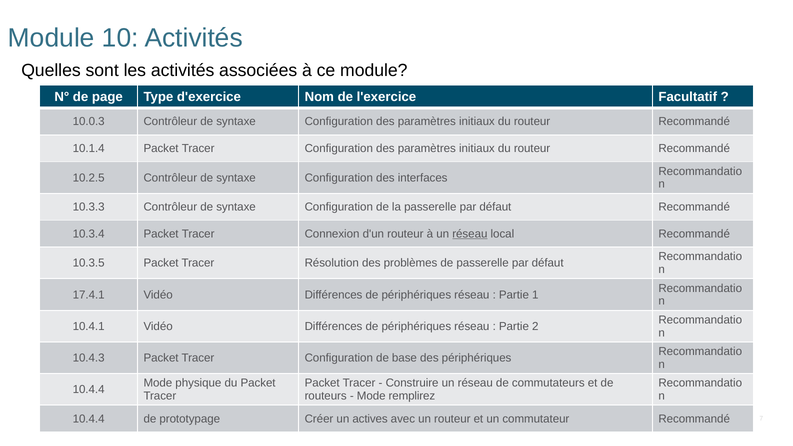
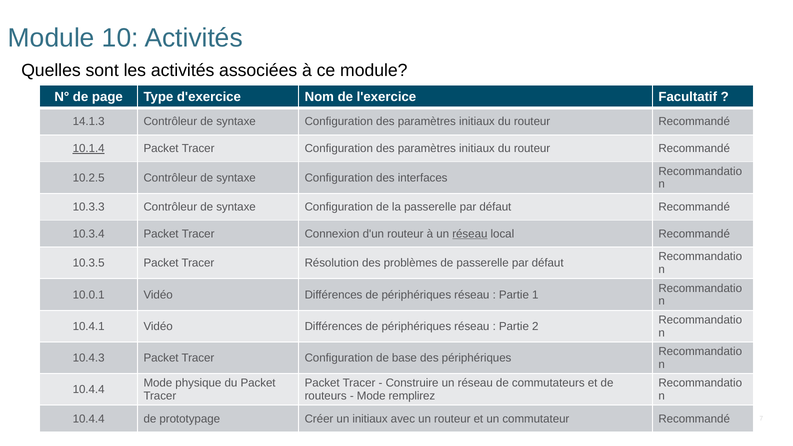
10.0.3: 10.0.3 -> 14.1.3 (89, 122)
10.1.4 underline: none -> present (89, 149)
17.4.1: 17.4.1 -> 10.0.1 (89, 295)
un actives: actives -> initiaux (370, 419)
